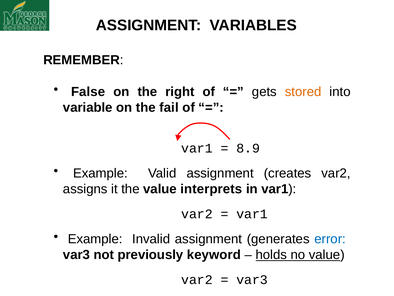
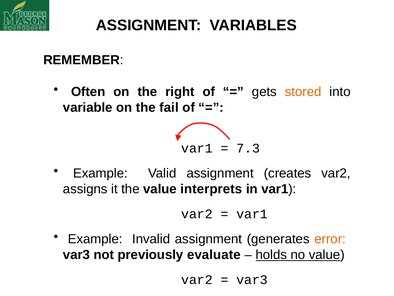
False: False -> Often (88, 92)
8.9: 8.9 -> 7.3 (248, 148)
error colour: blue -> orange (330, 239)
keyword: keyword -> evaluate (214, 254)
